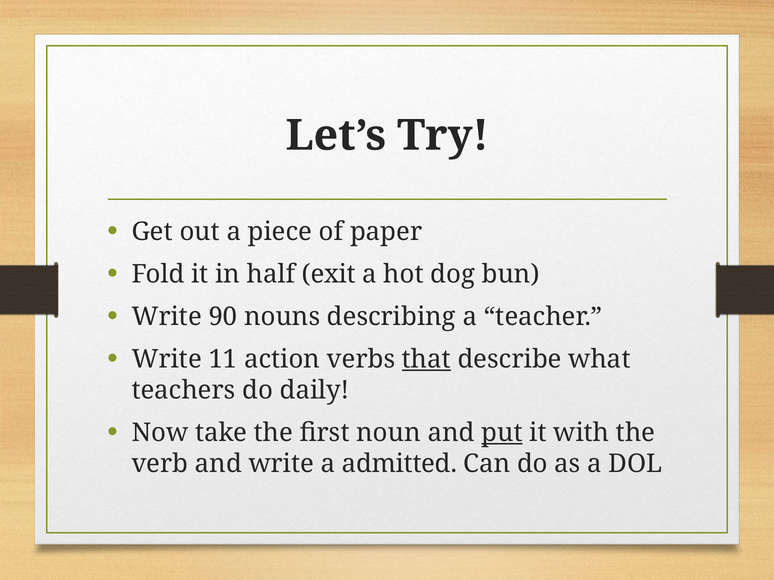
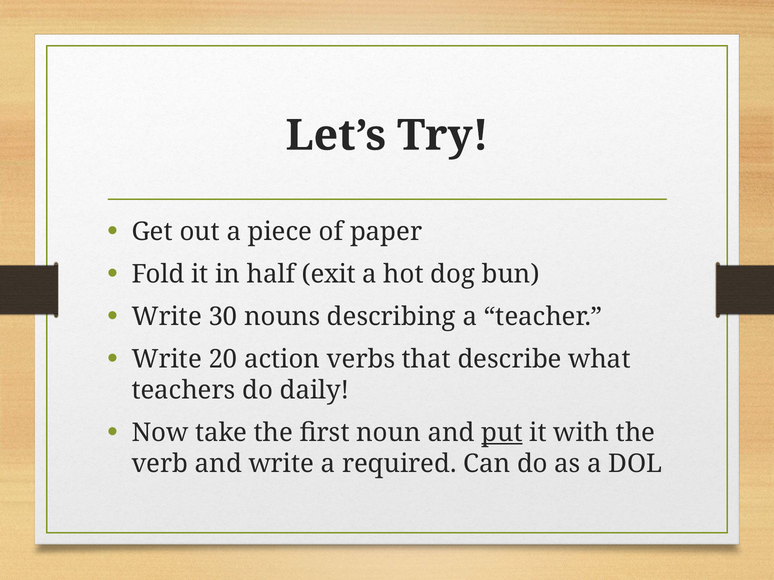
90: 90 -> 30 (223, 317)
11: 11 -> 20 (223, 360)
that underline: present -> none (426, 360)
admitted: admitted -> required (399, 464)
